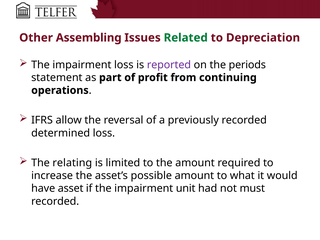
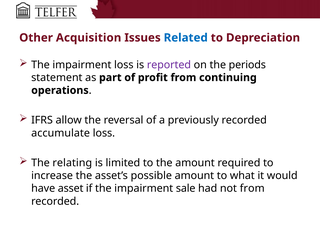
Assembling: Assembling -> Acquisition (89, 38)
Related colour: green -> blue (186, 38)
determined: determined -> accumulate (61, 133)
unit: unit -> sale (186, 188)
not must: must -> from (252, 188)
